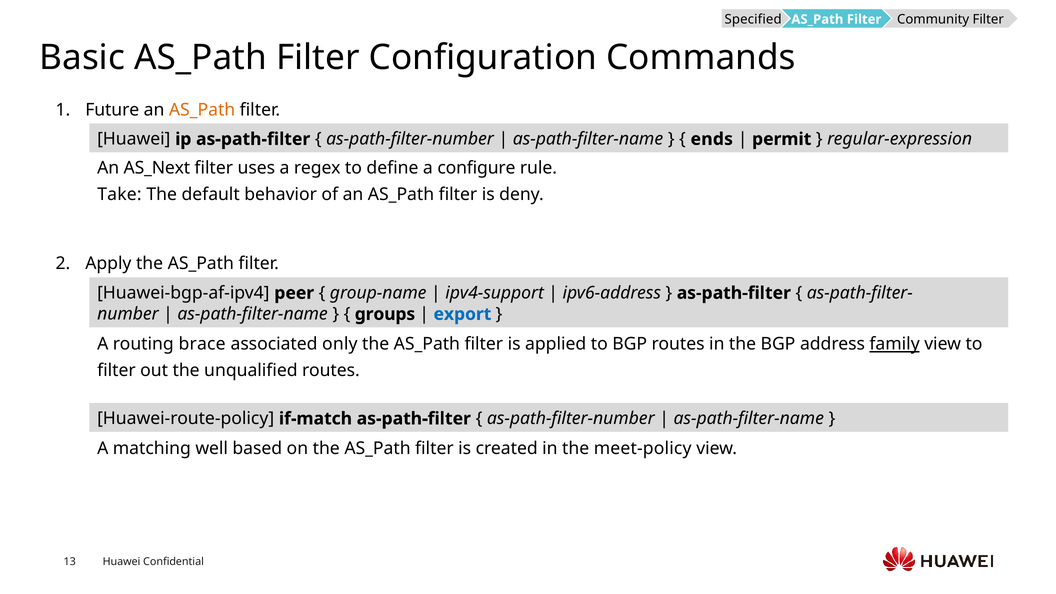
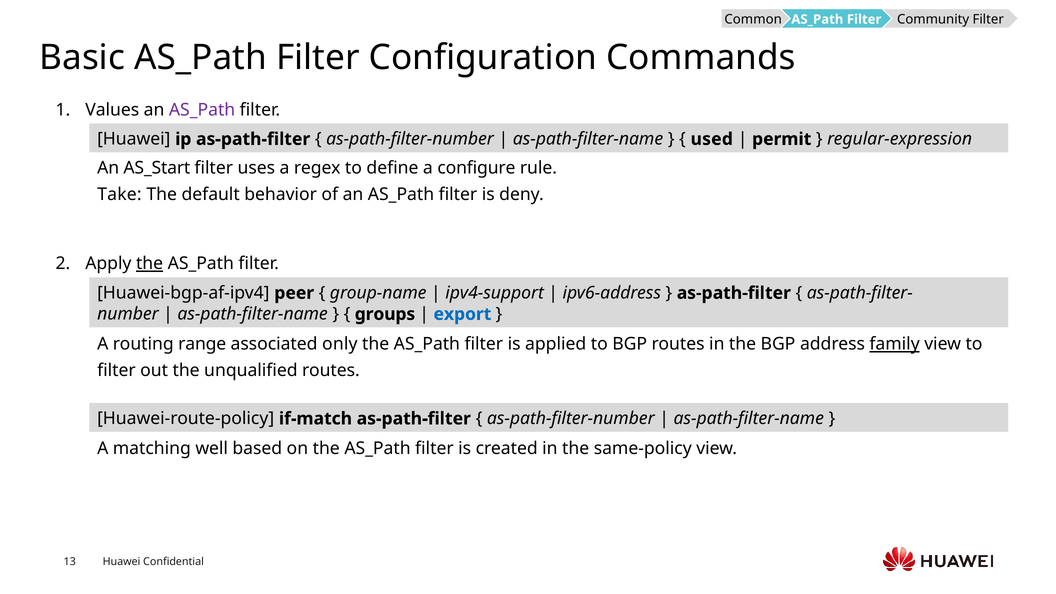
Specified: Specified -> Common (753, 19)
Future: Future -> Values (112, 110)
AS_Path colour: orange -> purple (202, 110)
ends: ends -> used (712, 139)
AS_Next: AS_Next -> AS_Start (157, 168)
the underline: none -> present (150, 264)
brace: brace -> range (202, 344)
meet-policy: meet-policy -> same-policy (643, 448)
